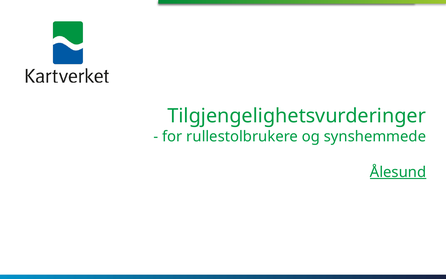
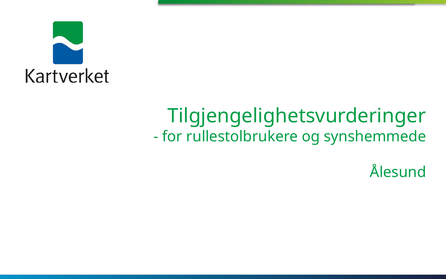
Ålesund underline: present -> none (398, 172)
